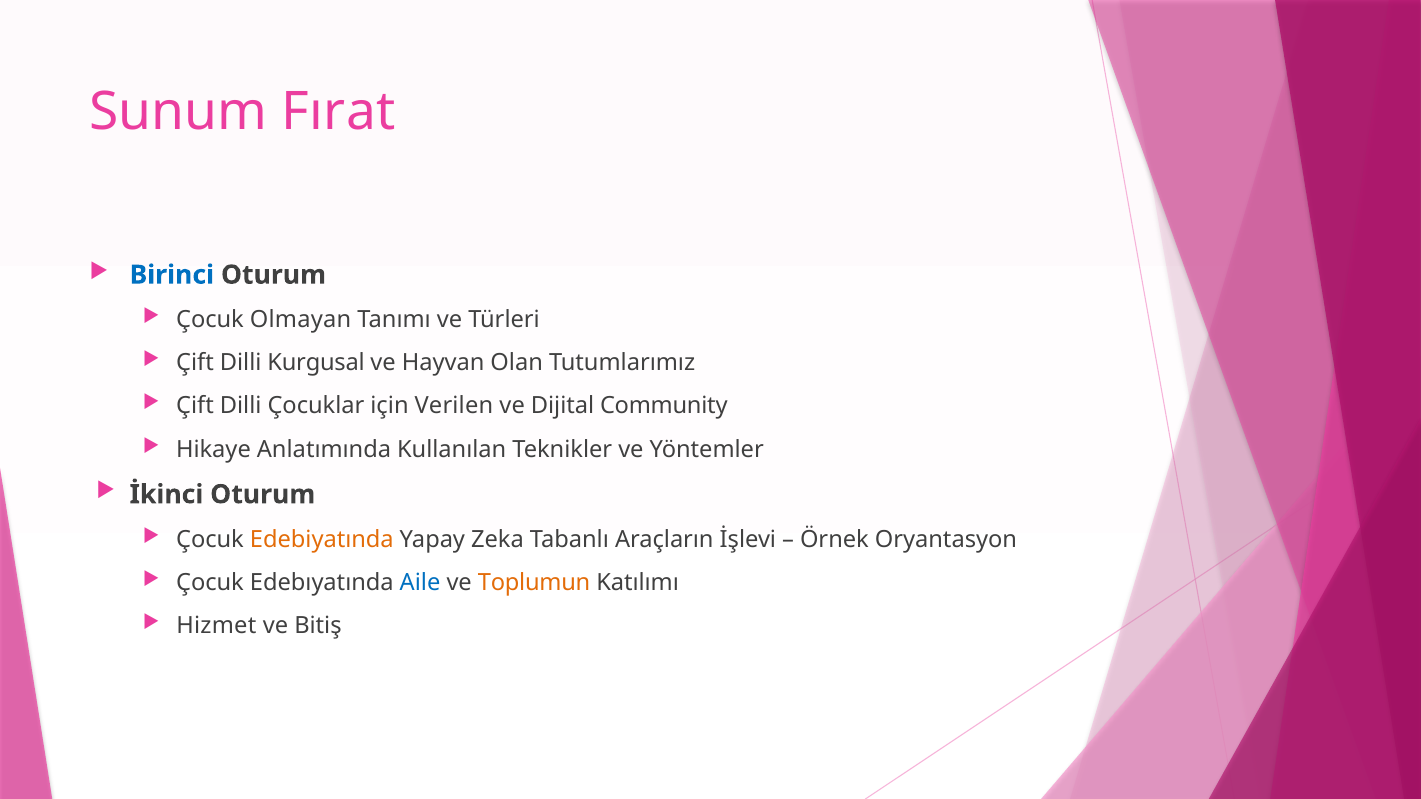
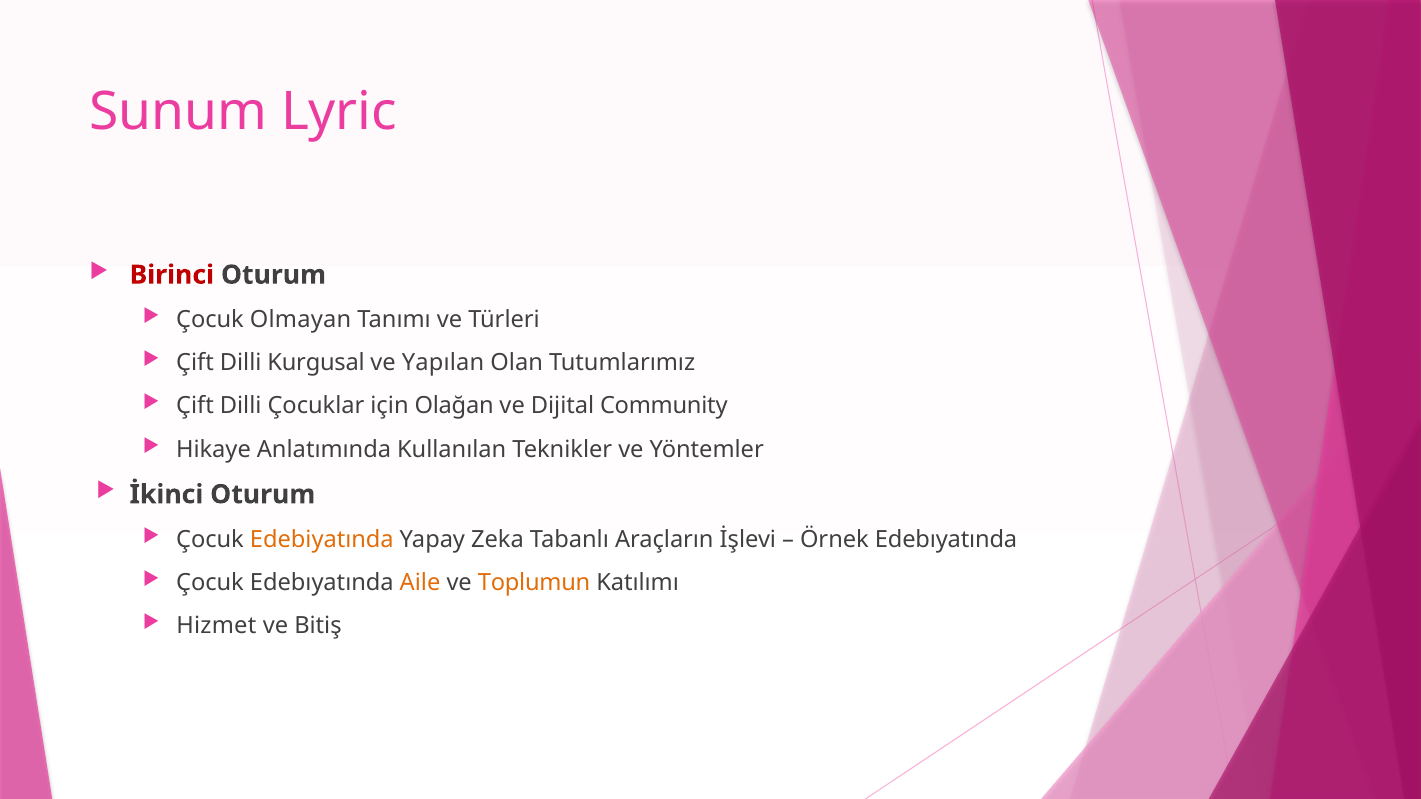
Fırat: Fırat -> Lyric (339, 112)
Birinci colour: blue -> red (172, 275)
Hayvan: Hayvan -> Yapılan (443, 363)
Verilen: Verilen -> Olağan (454, 406)
Örnek Oryantasyon: Oryantasyon -> Edebıyatında (946, 539)
Aile colour: blue -> orange (420, 583)
